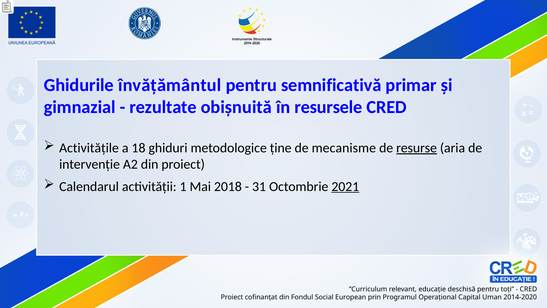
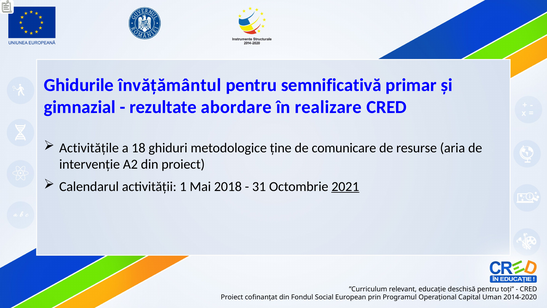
obișnuită: obișnuită -> abordare (236, 107)
resursele: resursele -> realizare (328, 107)
mecanisme: mecanisme -> comunicare (344, 148)
resurse underline: present -> none (417, 148)
